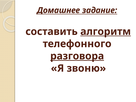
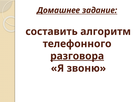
алгоритм underline: present -> none (106, 32)
